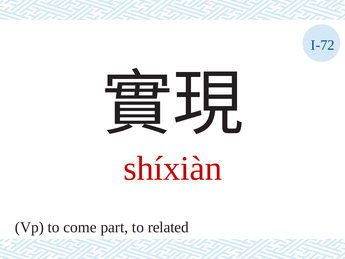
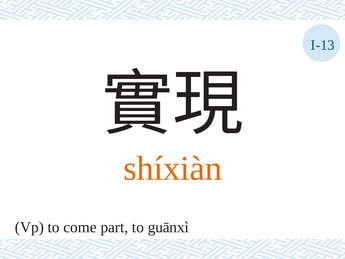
I-72: I-72 -> I-13 (323, 45)
shíxiàn colour: red -> orange (173, 168)
related: related -> guānxì (168, 227)
